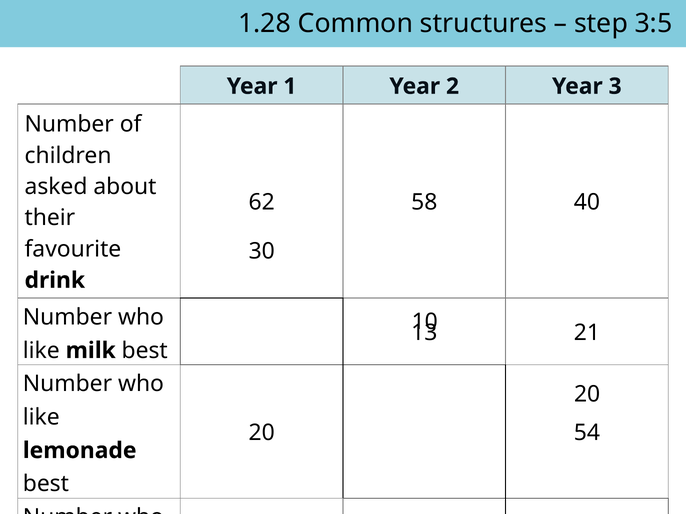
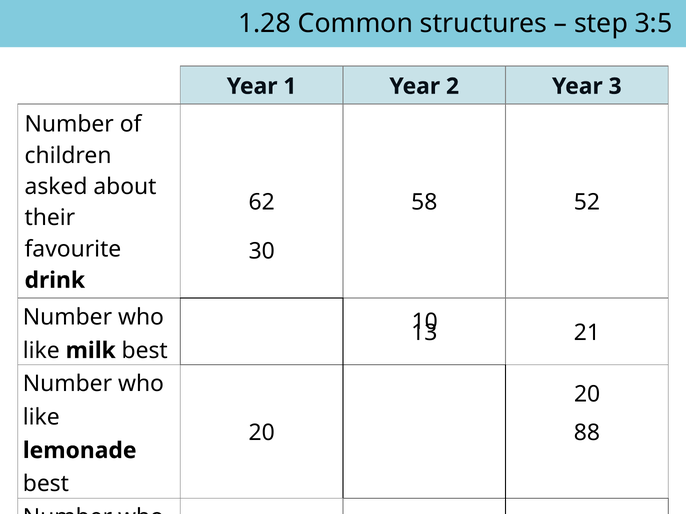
40: 40 -> 52 (587, 203)
54: 54 -> 88 (587, 433)
